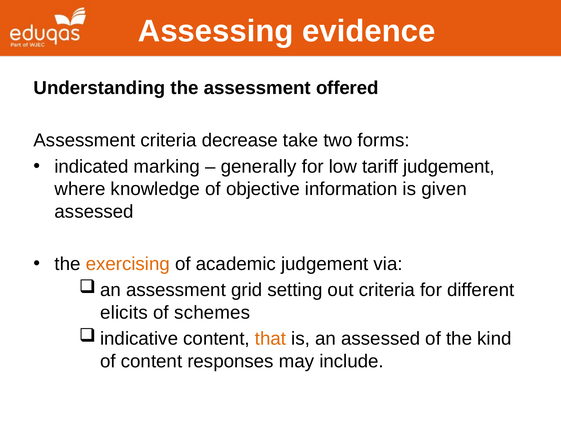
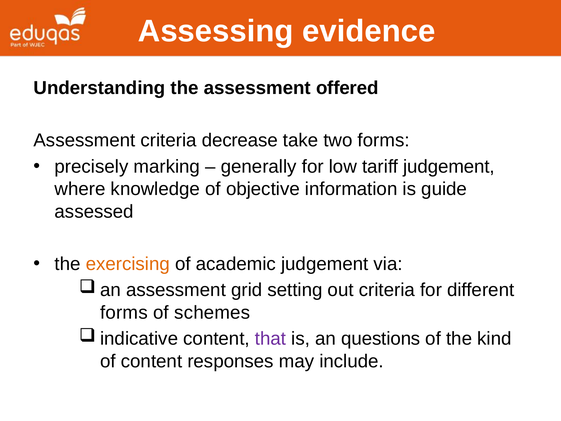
indicated: indicated -> precisely (91, 167)
given: given -> guide (444, 189)
elicits: elicits -> forms (124, 312)
that colour: orange -> purple (271, 339)
an assessed: assessed -> questions (381, 339)
